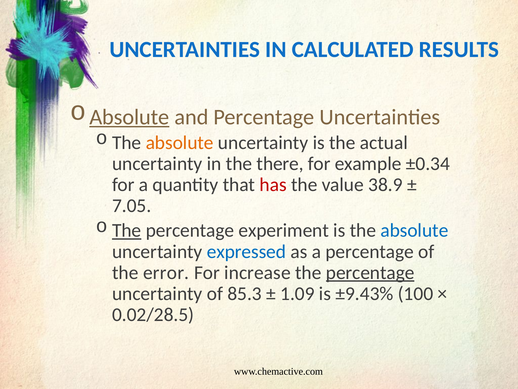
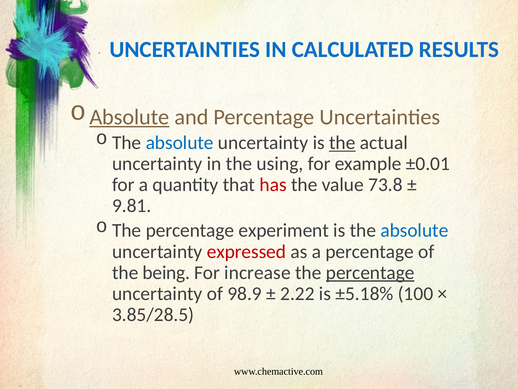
absolute colour: orange -> blue (180, 143)
the underline: none -> present (342, 143)
there: there -> using (280, 164)
±0.34: ±0.34 -> ±0.01 (428, 164)
38.9: 38.9 -> 73.8 (385, 185)
7.05: 7.05 -> 9.81 (132, 206)
The underline: present -> none (127, 230)
expressed colour: blue -> red (246, 251)
error: error -> being (166, 272)
85.3: 85.3 -> 98.9 (245, 293)
1.09: 1.09 -> 2.22 (297, 293)
±9.43%: ±9.43% -> ±5.18% (364, 293)
0.02/28.5: 0.02/28.5 -> 3.85/28.5 (153, 314)
